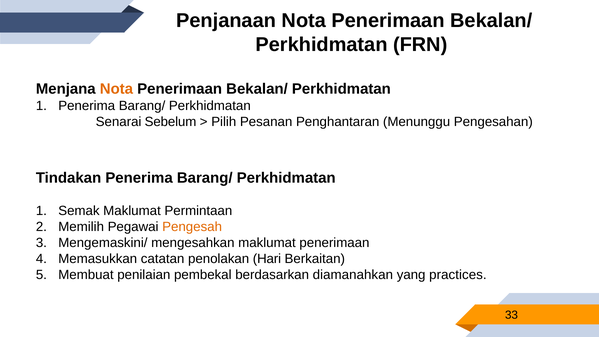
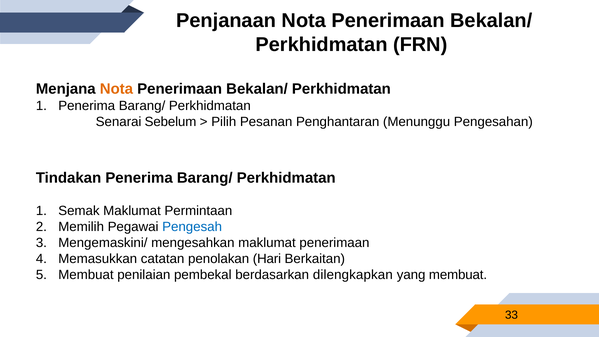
Pengesah colour: orange -> blue (192, 227)
diamanahkan: diamanahkan -> dilengkapkan (353, 275)
yang practices: practices -> membuat (458, 275)
